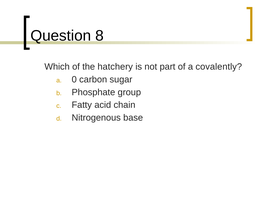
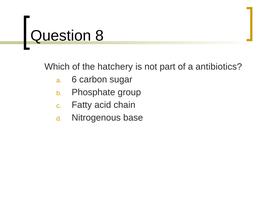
covalently: covalently -> antibiotics (219, 67)
0: 0 -> 6 (74, 79)
